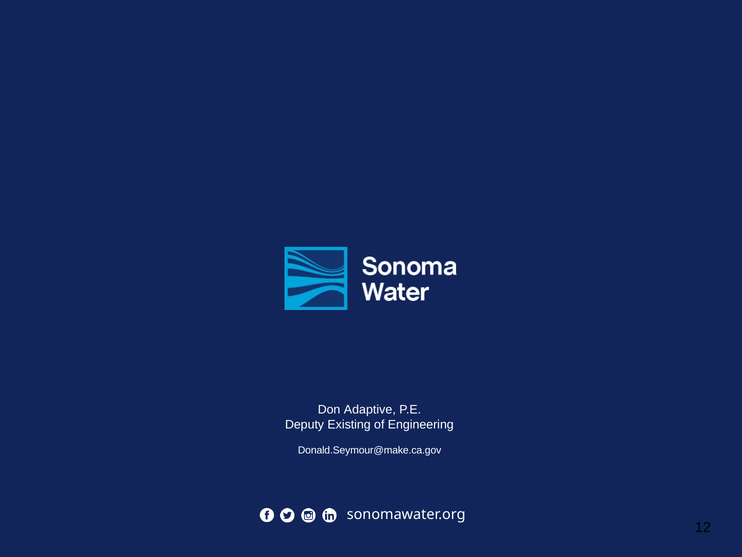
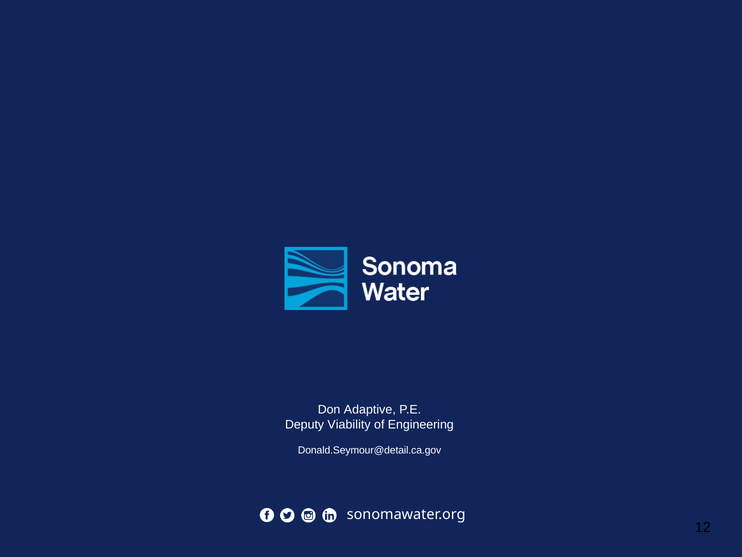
Existing: Existing -> Viability (349, 424)
Donald.Seymour@make.ca.gov: Donald.Seymour@make.ca.gov -> Donald.Seymour@detail.ca.gov (370, 450)
